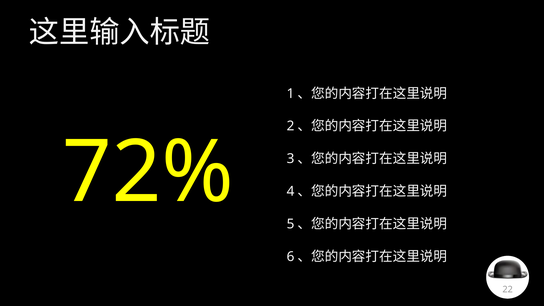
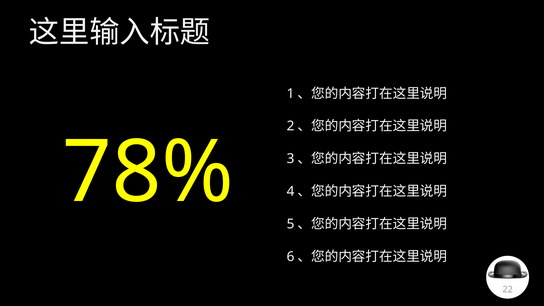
72%: 72% -> 78% (148, 173)
